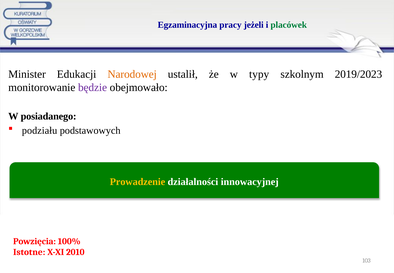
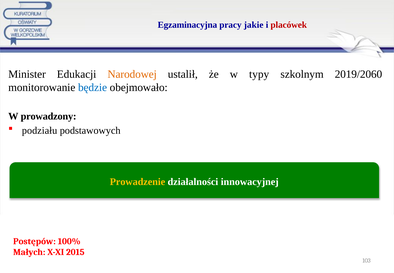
jeżeli: jeżeli -> jakie (254, 25)
placówek colour: green -> red (289, 25)
2019/2023: 2019/2023 -> 2019/2060 (358, 74)
będzie colour: purple -> blue (93, 87)
posiadanego: posiadanego -> prowadzony (49, 116)
Powzięcia: Powzięcia -> Postępów (34, 241)
Istotne: Istotne -> Małych (29, 252)
2010: 2010 -> 2015 (75, 252)
